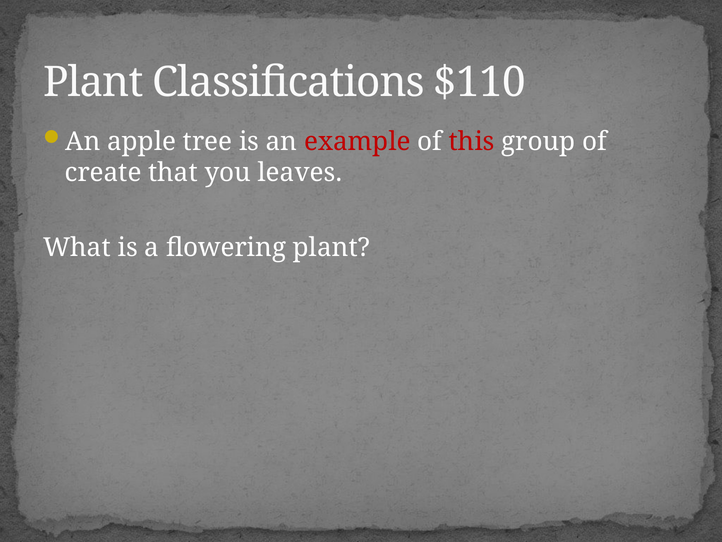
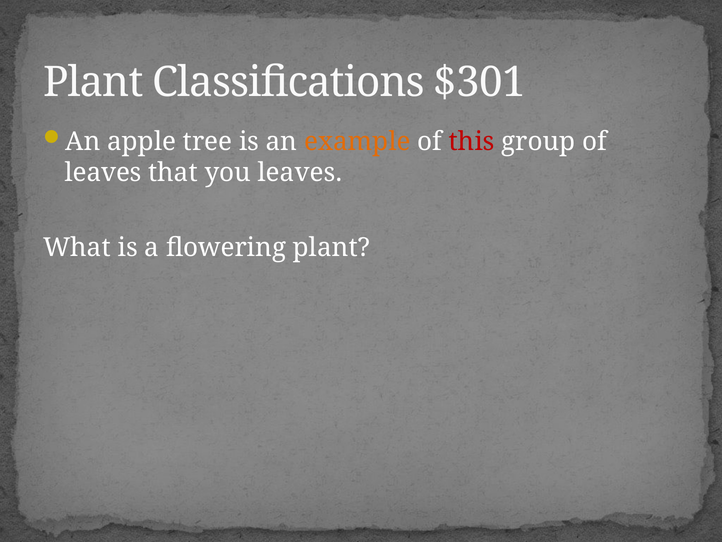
$110: $110 -> $301 (480, 82)
example colour: red -> orange (357, 141)
create: create -> leaves (103, 173)
